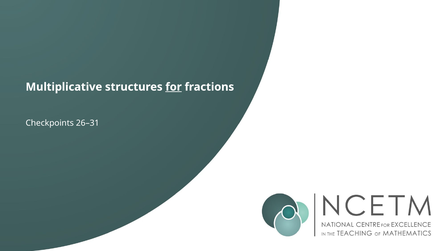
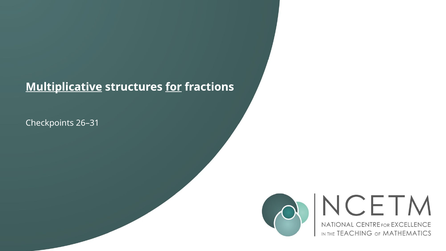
Multiplicative underline: none -> present (64, 87)
